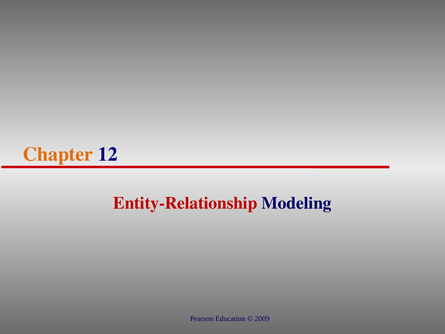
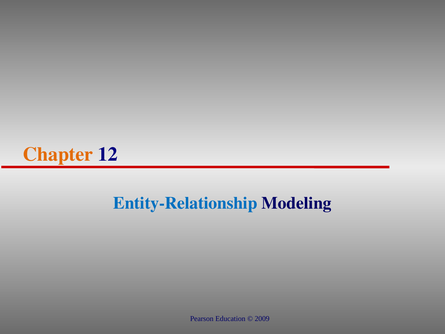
Entity-Relationship colour: red -> blue (185, 203)
